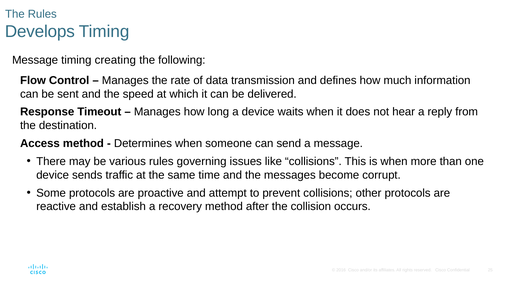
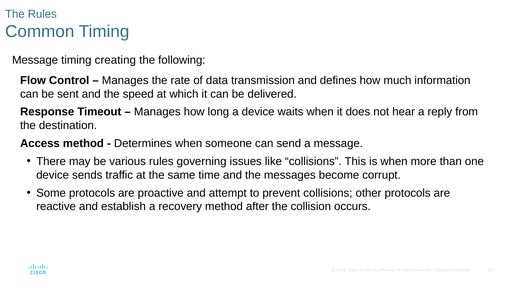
Develops: Develops -> Common (40, 32)
